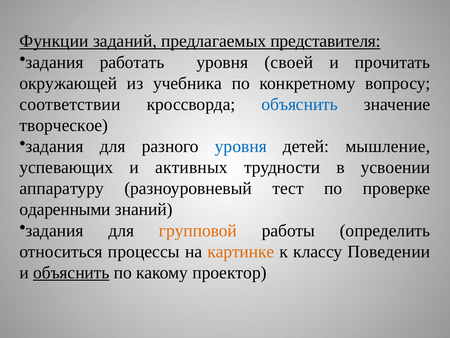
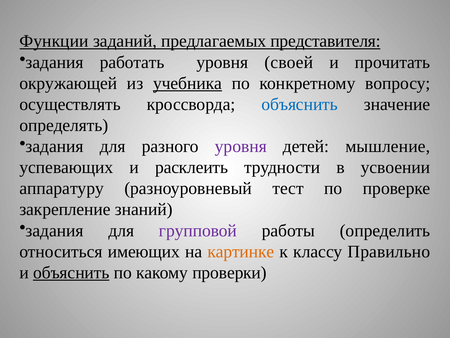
учебника underline: none -> present (188, 83)
соответствии: соответствии -> осуществлять (70, 104)
творческое: творческое -> определять (64, 125)
уровня colour: blue -> purple (241, 146)
активных: активных -> расклеить (192, 167)
одаренными: одаренными -> закрепление (65, 209)
групповой colour: orange -> purple (198, 230)
процессы: процессы -> имеющих (144, 251)
Поведении: Поведении -> Правильно (389, 251)
проектор: проектор -> проверки (230, 272)
